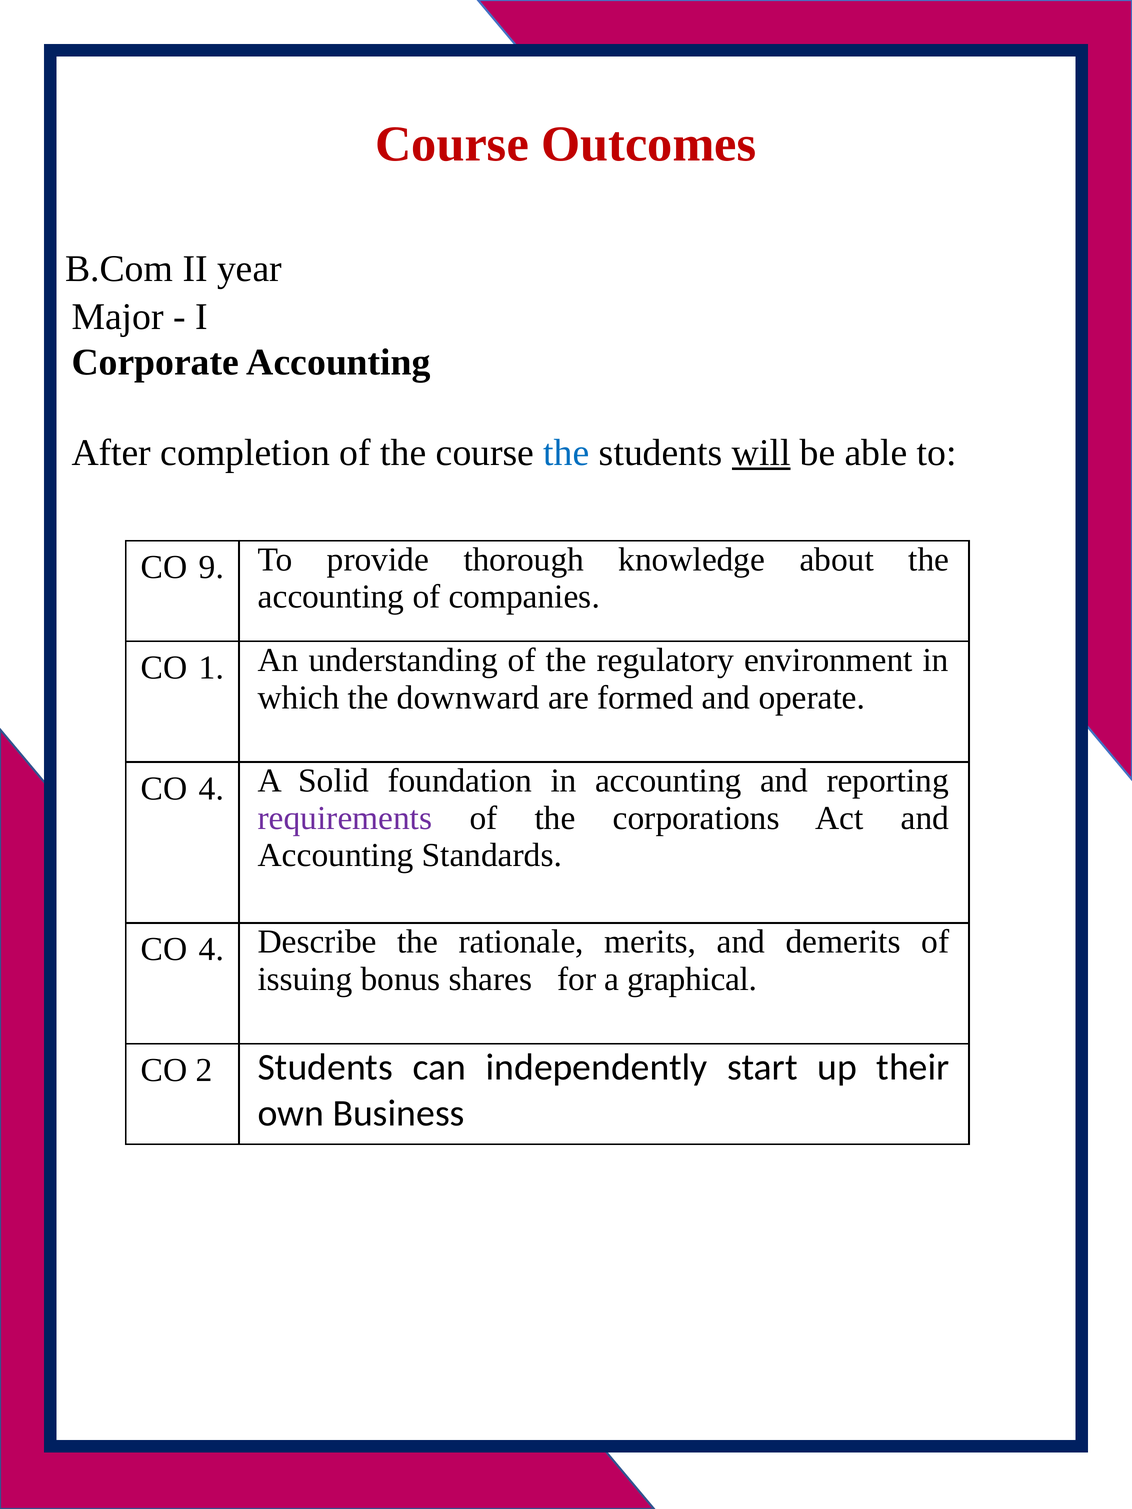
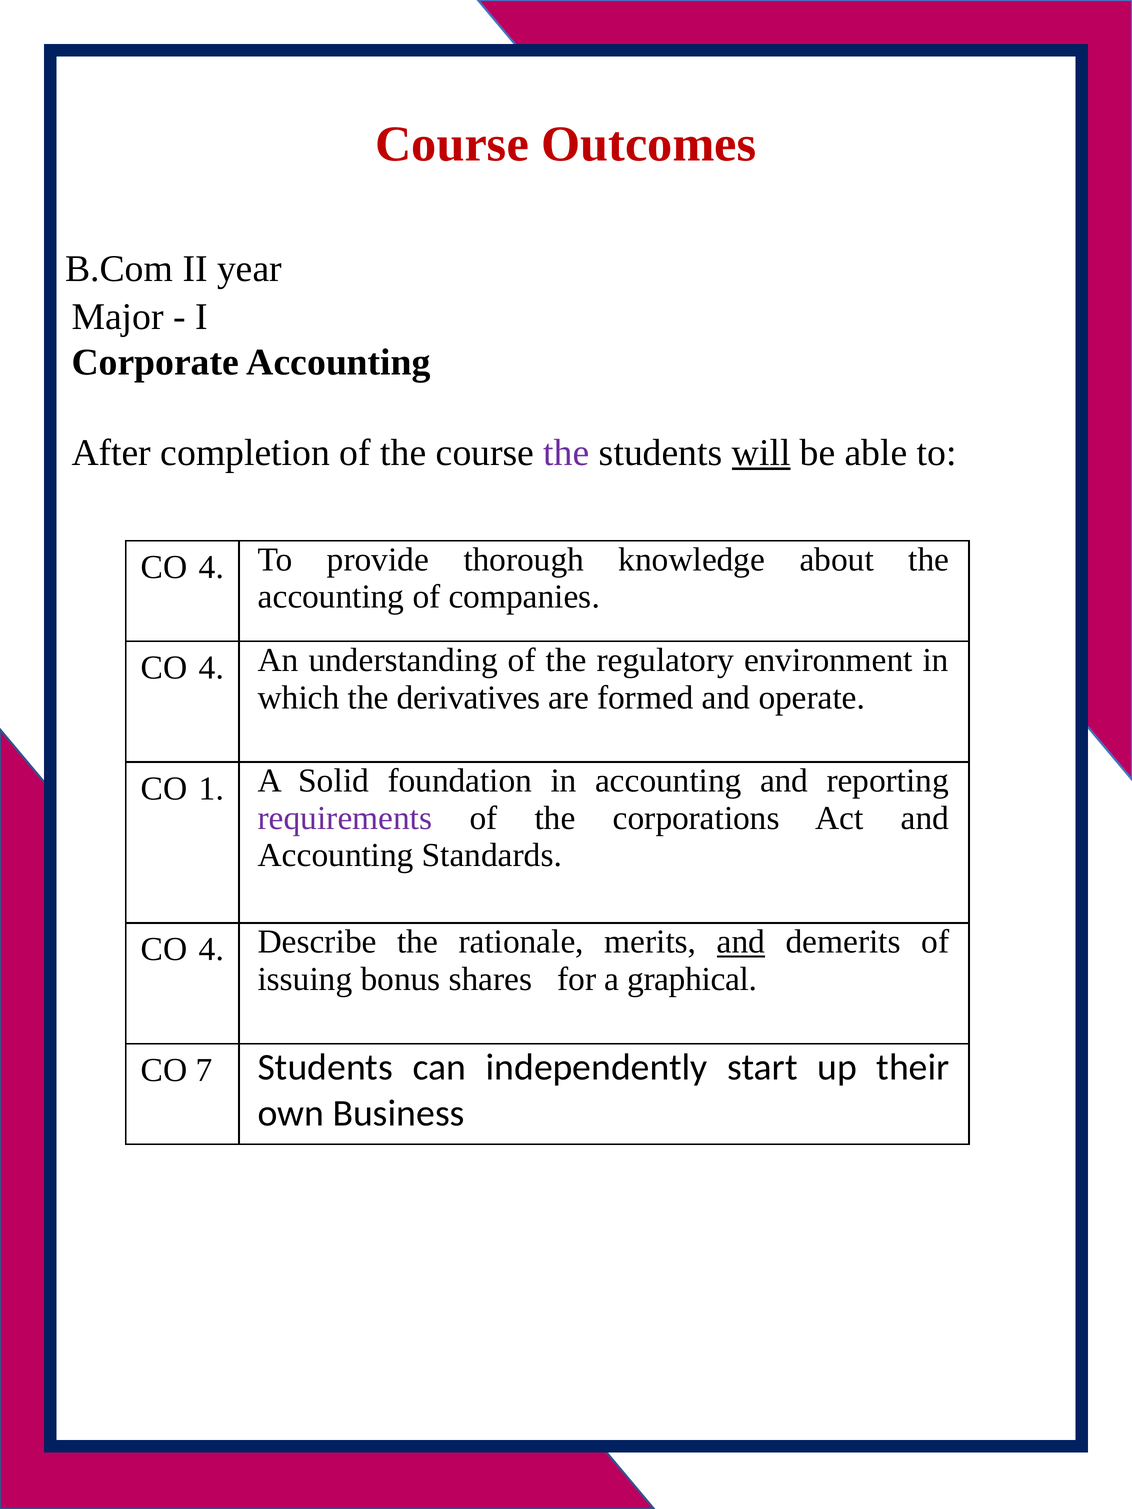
the colour: blue -> purple (566, 453)
9: 9 -> 4 (211, 567)
1: 1 -> 4 (211, 668)
downward: downward -> derivatives (469, 698)
4: 4 -> 1 (211, 789)
and underline: none -> present (741, 942)
2: 2 -> 7 (204, 1070)
